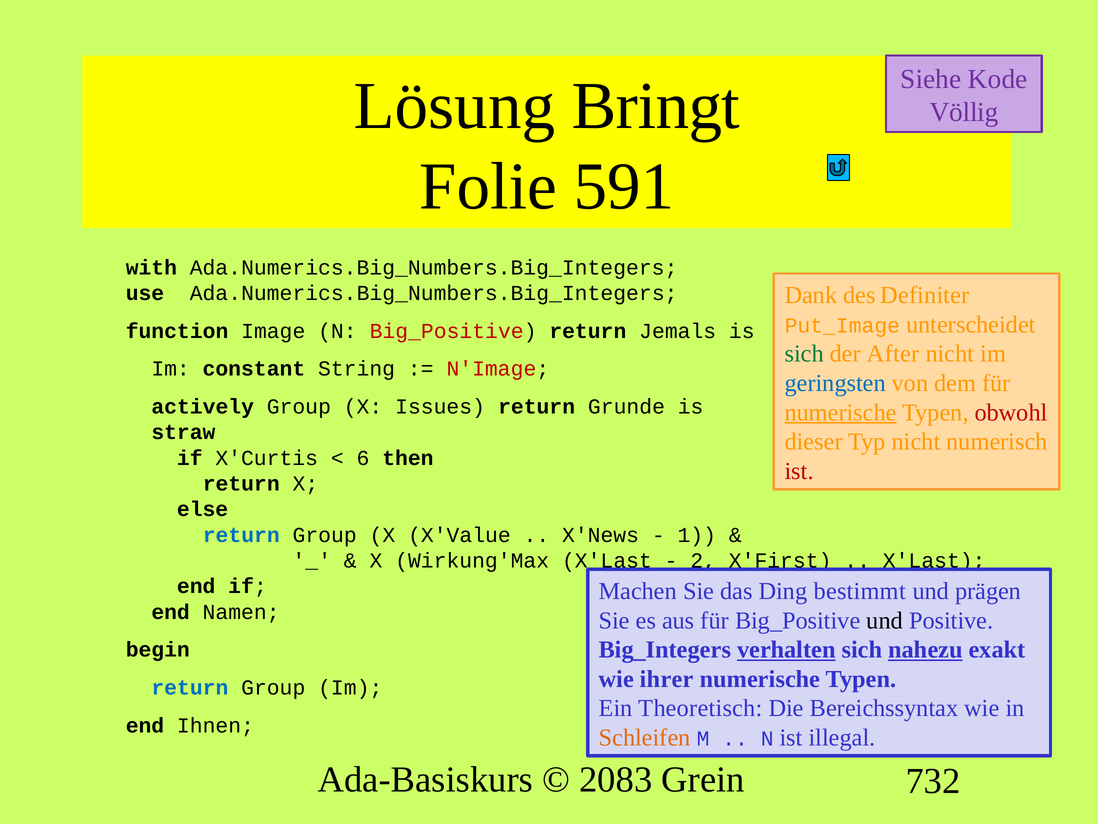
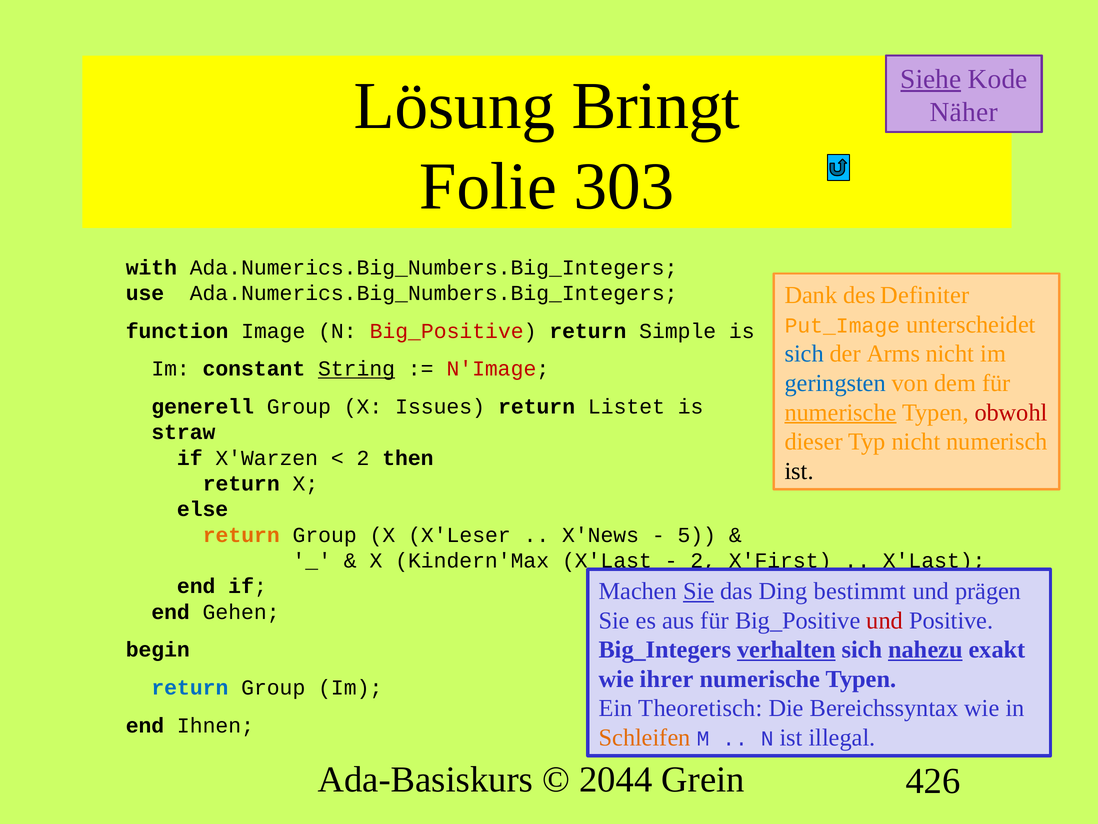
Siehe underline: none -> present (931, 79)
Völlig: Völlig -> Näher (964, 112)
591: 591 -> 303 (624, 187)
Jemals: Jemals -> Simple (678, 331)
sich colour: green -> blue (804, 354)
After: After -> Arms (893, 354)
String underline: none -> present (357, 369)
actively: actively -> generell (203, 407)
Grunde: Grunde -> Listet (626, 407)
X'Curtis: X'Curtis -> X'Warzen (267, 458)
6: 6 -> 2 (363, 458)
ist colour: red -> black (799, 471)
return colour: blue -> orange (241, 535)
X'Value: X'Value -> X'Leser (459, 535)
1: 1 -> 5 (697, 535)
Wirkung'Max: Wirkung'Max -> Kindern'Max (472, 560)
Sie underline: none -> present (699, 591)
Namen: Namen -> Gehen (241, 612)
und colour: black -> red (885, 620)
2083: 2083 -> 2044 (616, 779)
732: 732 -> 426 (933, 780)
